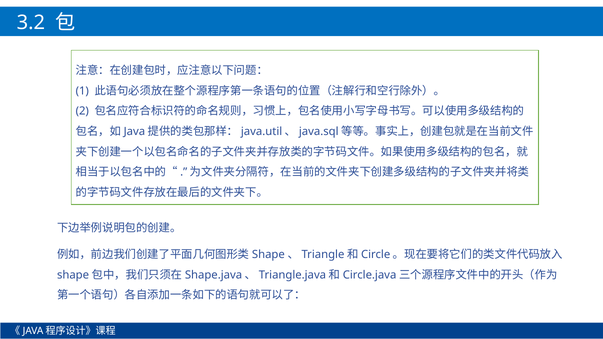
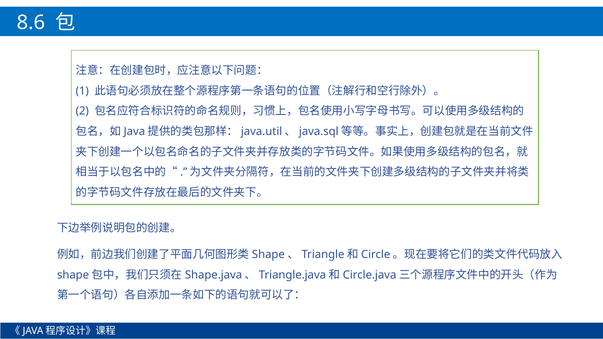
3.2: 3.2 -> 8.6 (31, 23)
